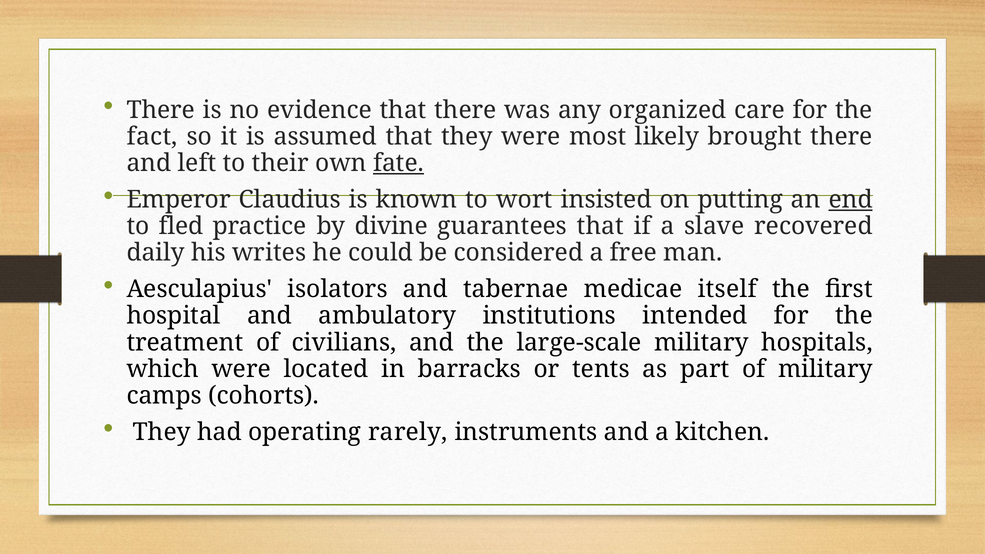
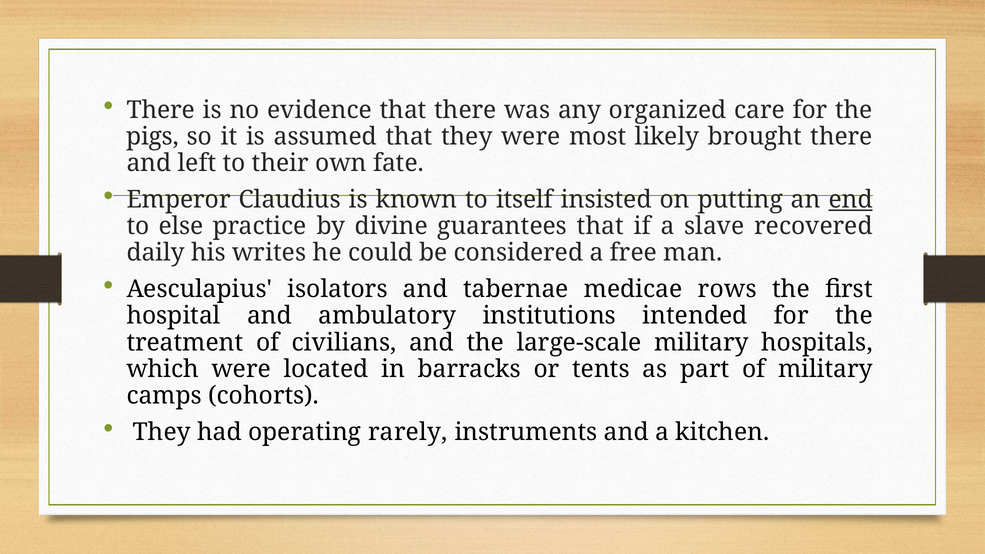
fact: fact -> pigs (152, 136)
fate underline: present -> none (399, 163)
wort: wort -> itself (525, 200)
fled: fled -> else (181, 226)
itself: itself -> rows (727, 289)
